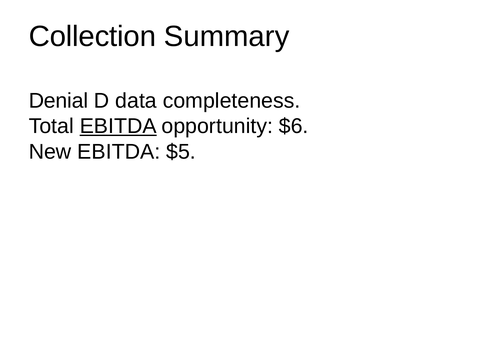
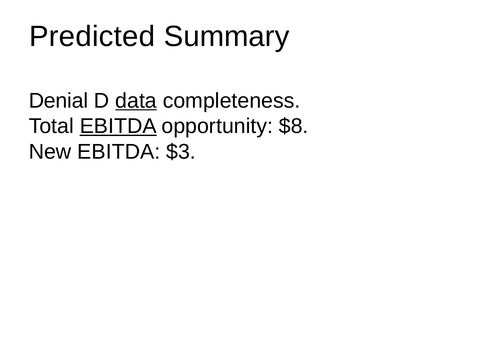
Collection: Collection -> Predicted (92, 36)
data underline: none -> present (136, 101)
$6: $6 -> $8 (294, 126)
$5: $5 -> $3 (181, 152)
